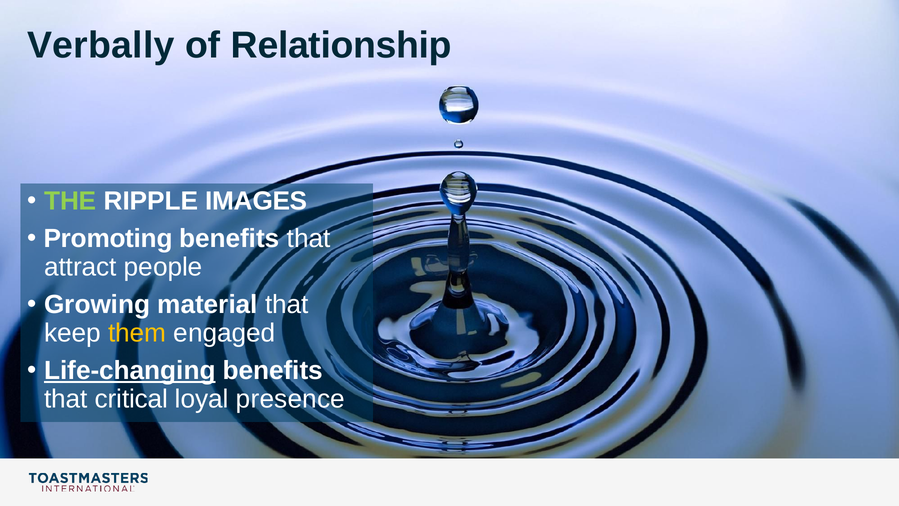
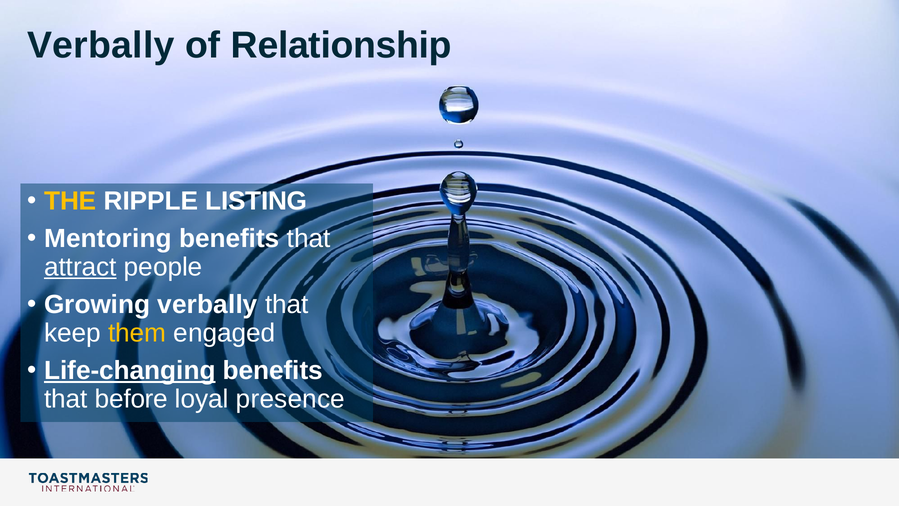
THE colour: light green -> yellow (70, 201)
IMAGES: IMAGES -> LISTING (256, 201)
Promoting: Promoting -> Mentoring (108, 238)
attract underline: none -> present (80, 267)
Growing material: material -> verbally (207, 304)
critical: critical -> before (131, 399)
